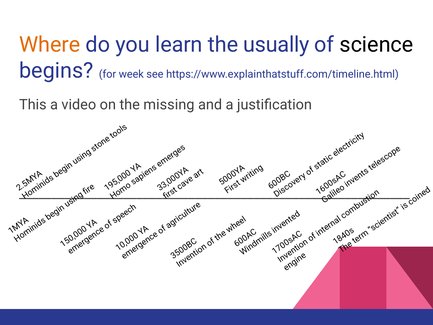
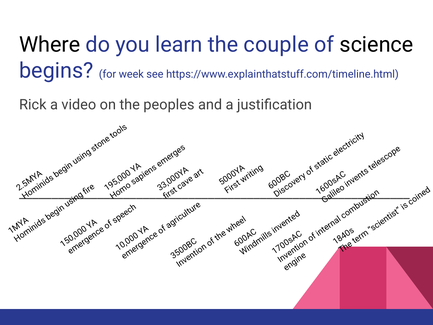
Where colour: orange -> black (50, 45)
usually: usually -> couple (276, 45)
This: This -> Rick (33, 105)
missing: missing -> peoples (169, 105)
